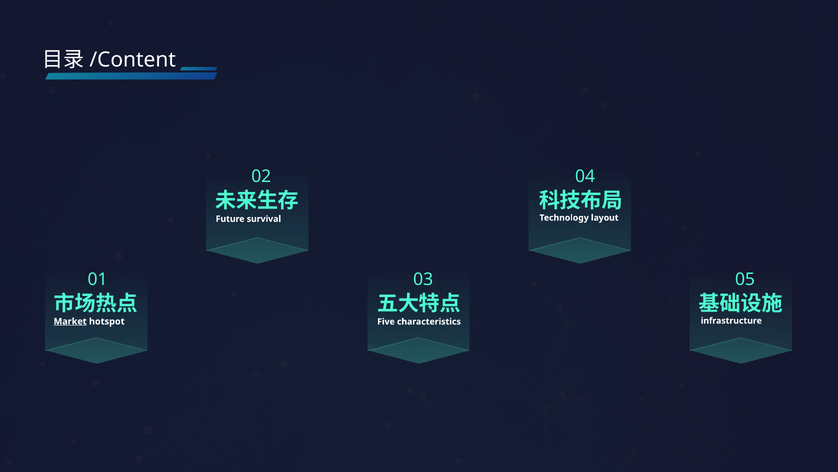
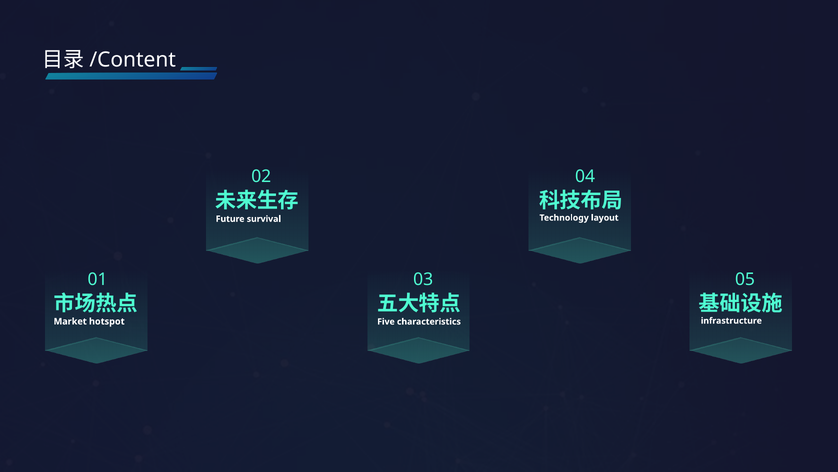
Market underline: present -> none (70, 321)
